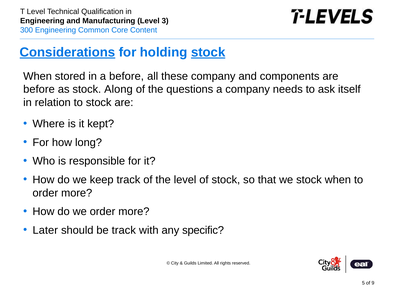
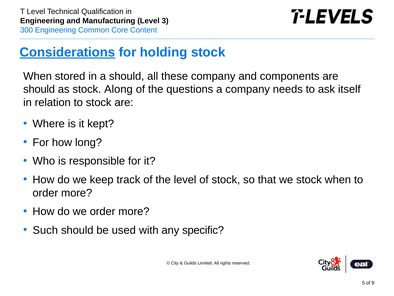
stock underline: present -> none (208, 52)
a before: before -> should (127, 76)
before: before -> should (39, 89)
Later: Later -> Such (45, 230)
be track: track -> used (124, 230)
